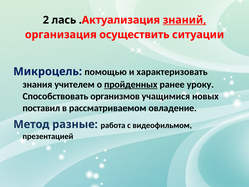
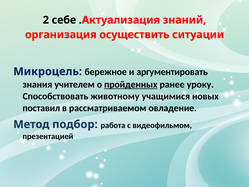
лась: лась -> себе (64, 20)
знаний underline: present -> none (184, 20)
помощью: помощью -> бережное (106, 72)
характеризовать: характеризовать -> аргументировать (172, 72)
организмов: организмов -> животному (115, 96)
разные: разные -> подбор (75, 124)
